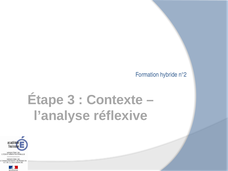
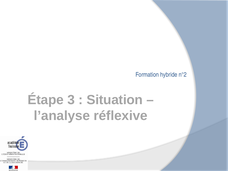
Contexte: Contexte -> Situation (115, 100)
